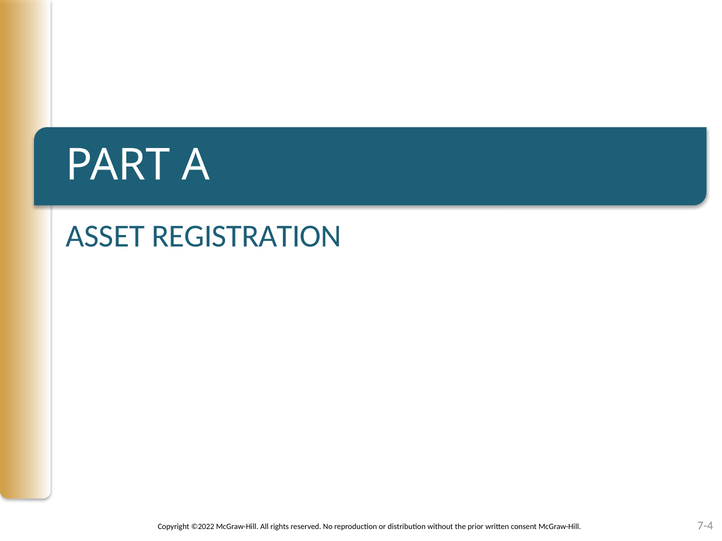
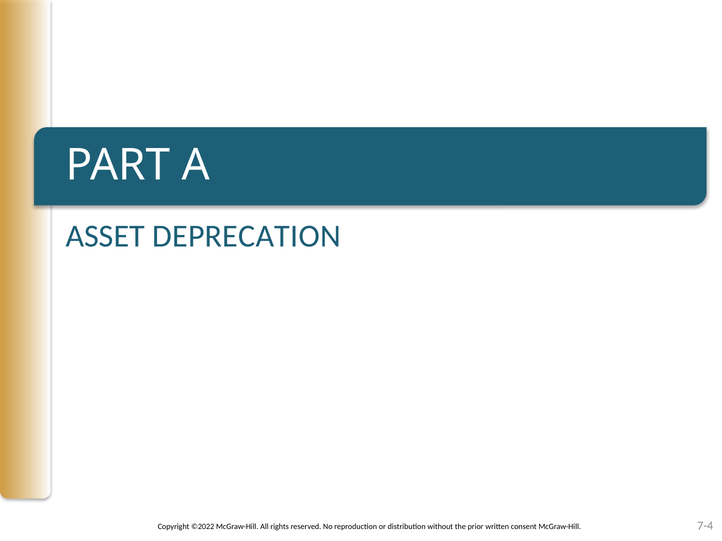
REGISTRATION: REGISTRATION -> DEPRECATION (246, 236)
